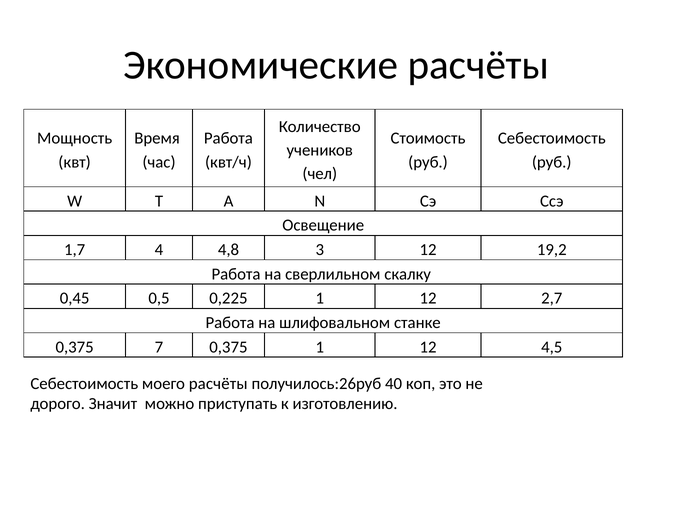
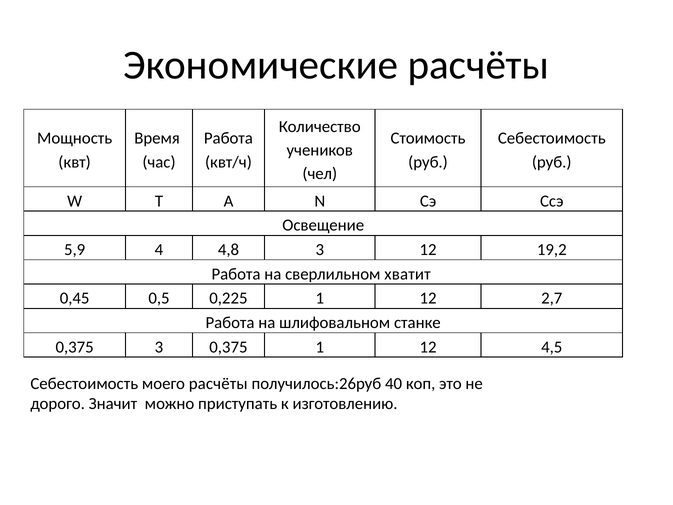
1,7: 1,7 -> 5,9 (75, 250)
скалку: скалку -> хватит (408, 274)
0,375 7: 7 -> 3 (159, 347)
